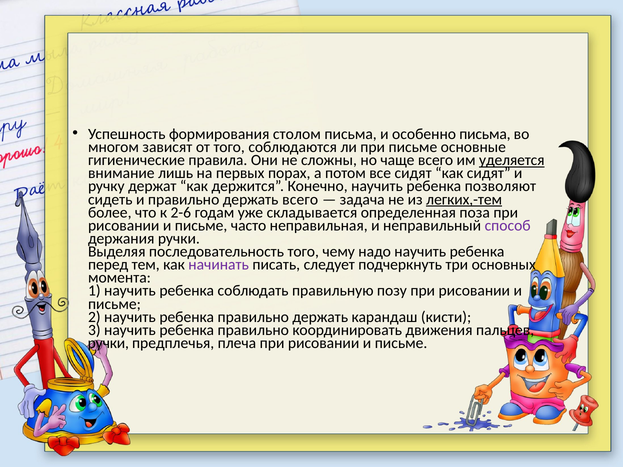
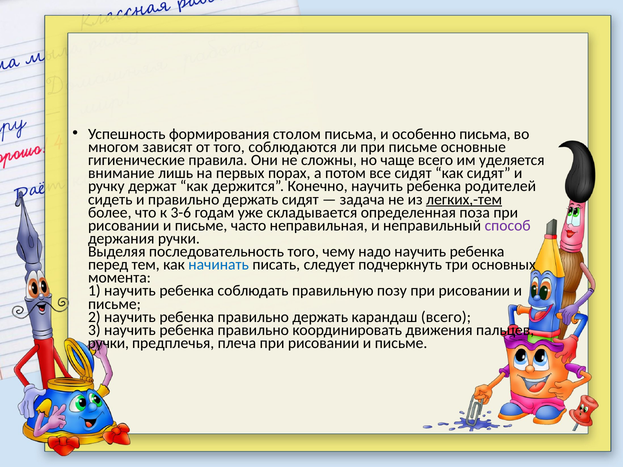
уделяется underline: present -> none (512, 160)
позволяют: позволяют -> родителей (500, 186)
держать всего: всего -> сидят (300, 199)
2-6: 2-6 -> 3-6 (181, 213)
начинать colour: purple -> blue (219, 265)
карандаш кисти: кисти -> всего (446, 317)
